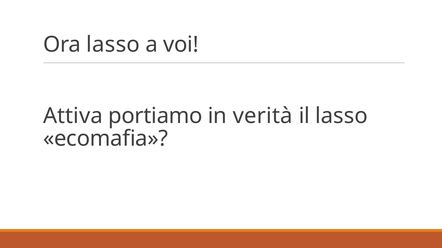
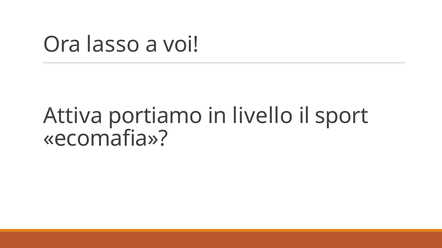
verità: verità -> livello (263, 116)
il lasso: lasso -> sport (342, 116)
